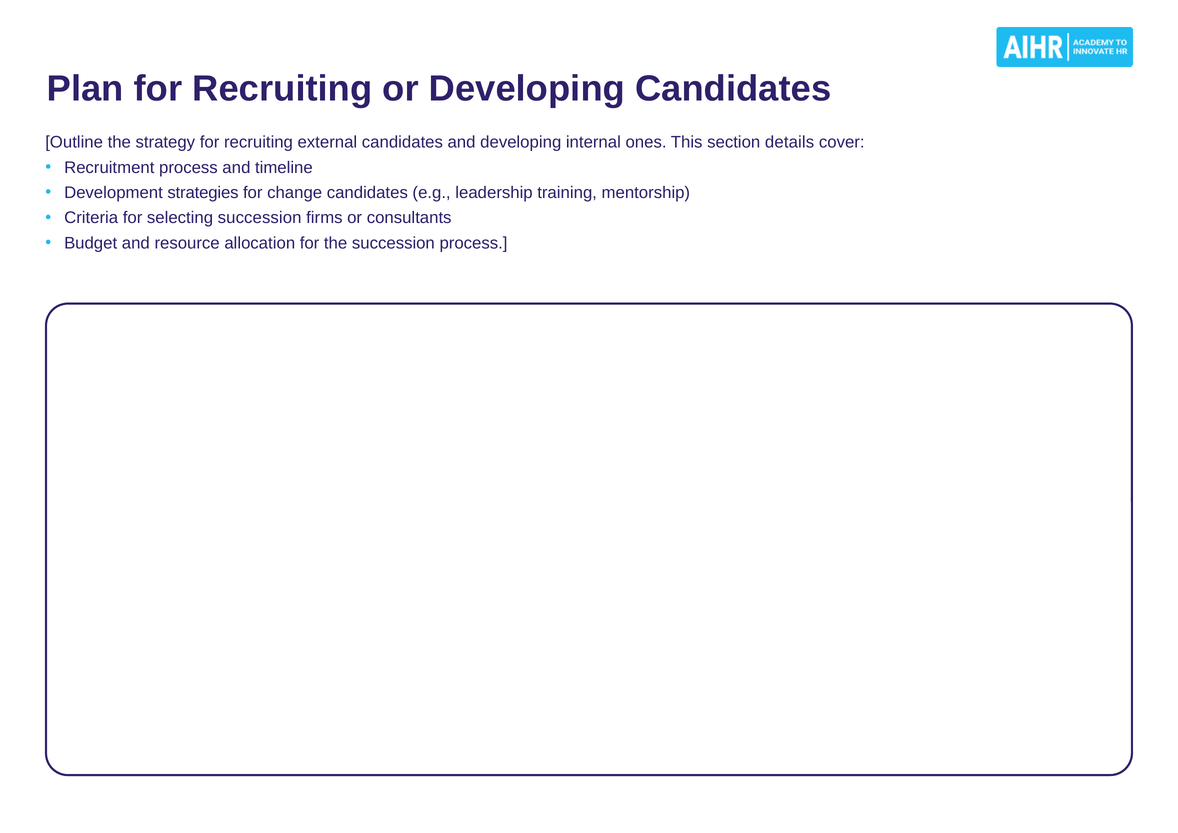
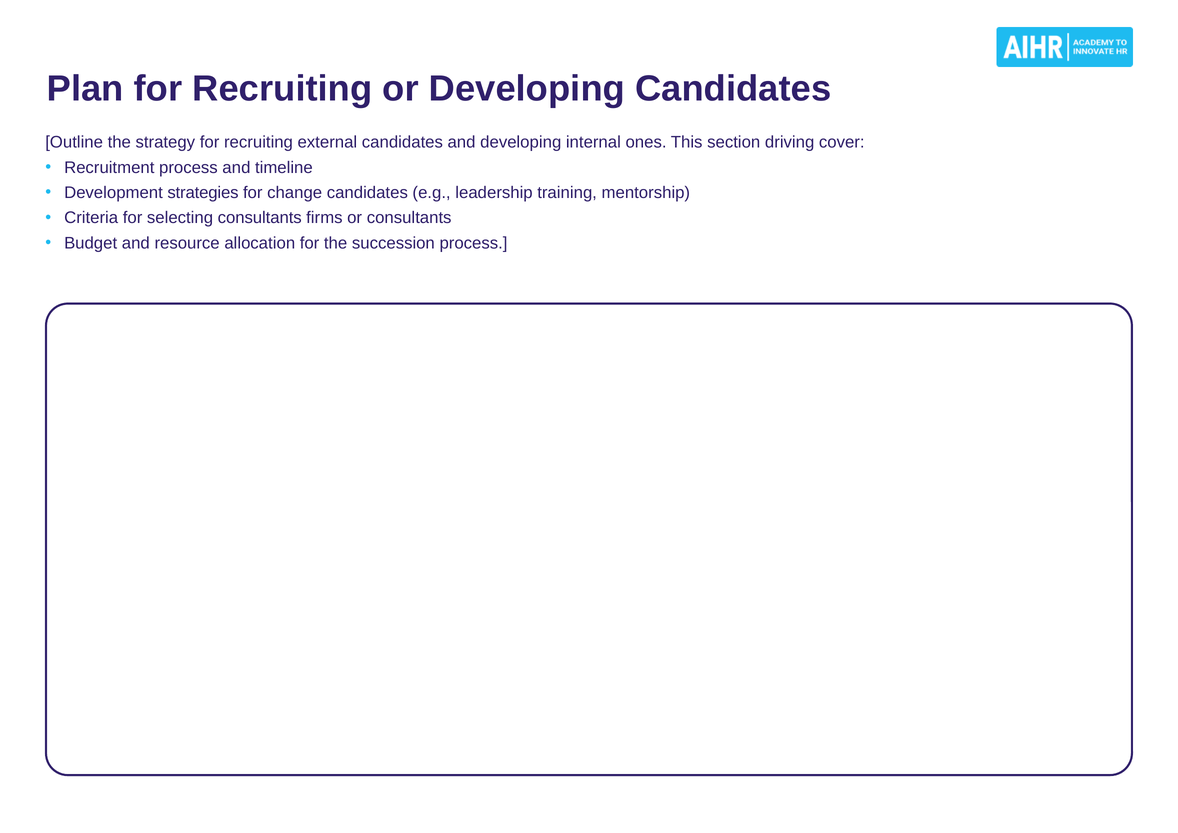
details: details -> driving (790, 142)
selecting succession: succession -> consultants (260, 218)
